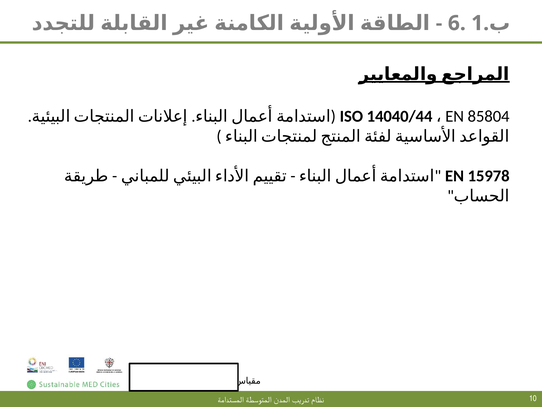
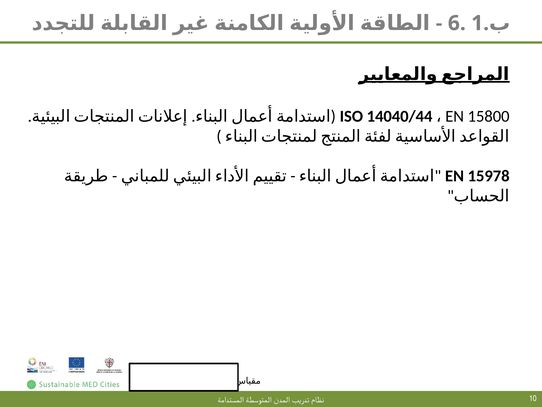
85804: 85804 -> 15800 (489, 116)
